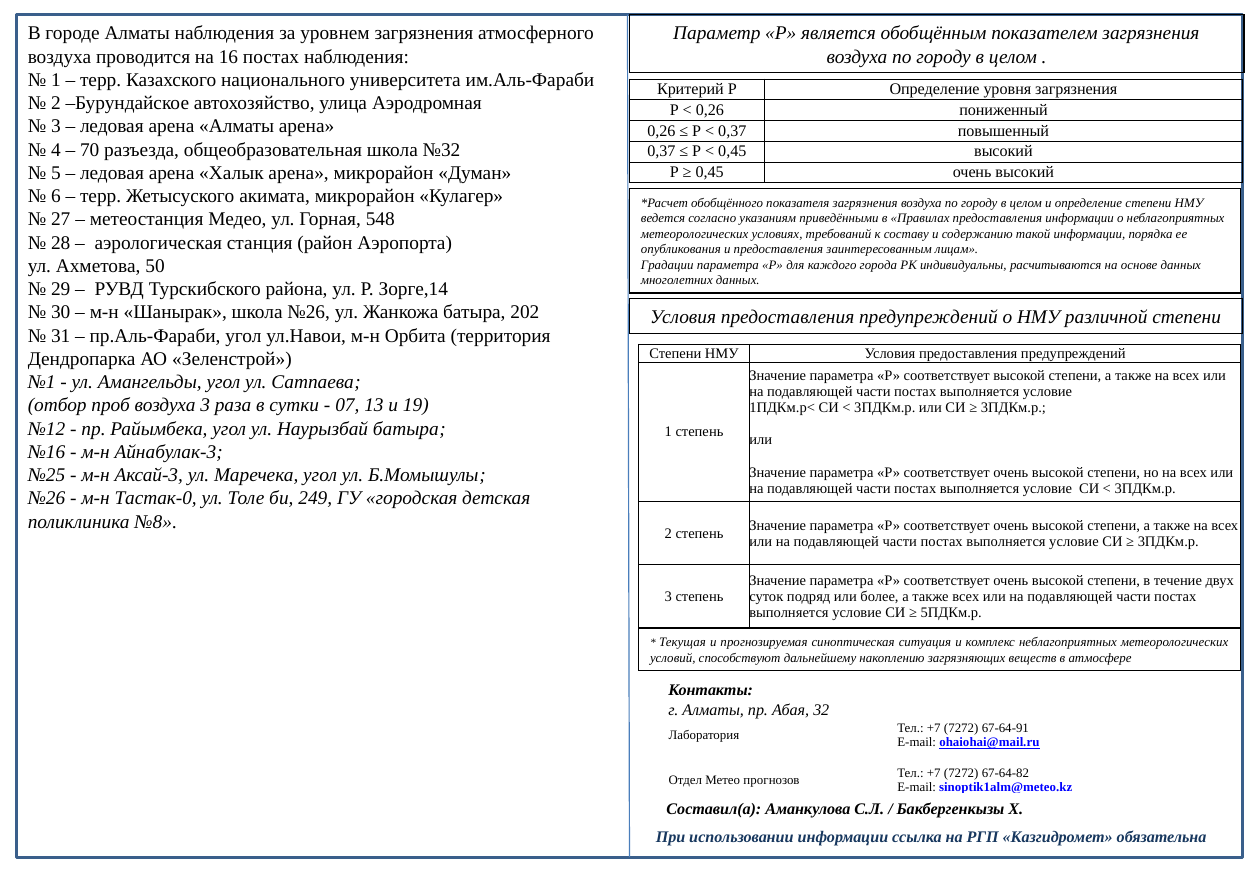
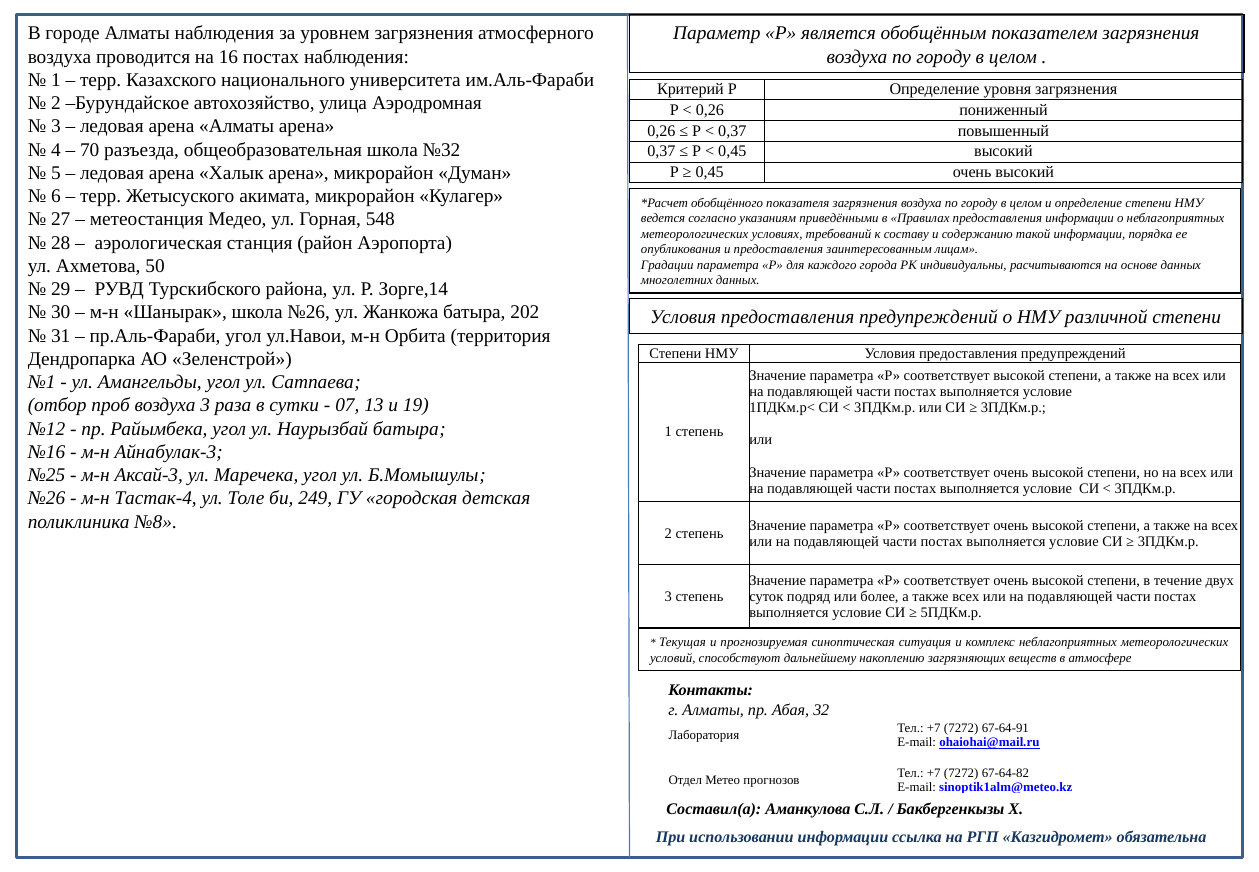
Тастак-0: Тастак-0 -> Тастак-4 (156, 498)
